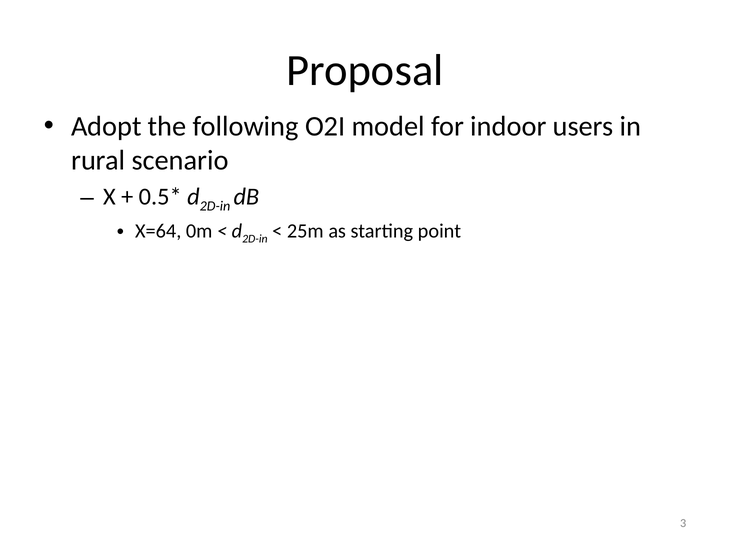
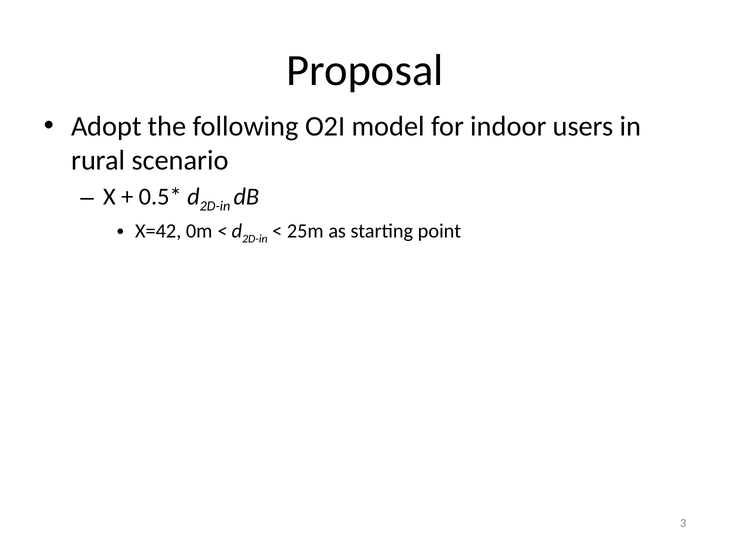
X=64: X=64 -> X=42 (158, 231)
